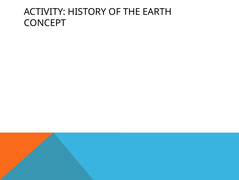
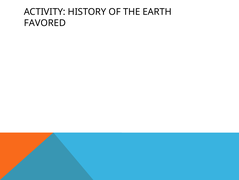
CONCEPT: CONCEPT -> FAVORED (45, 23)
